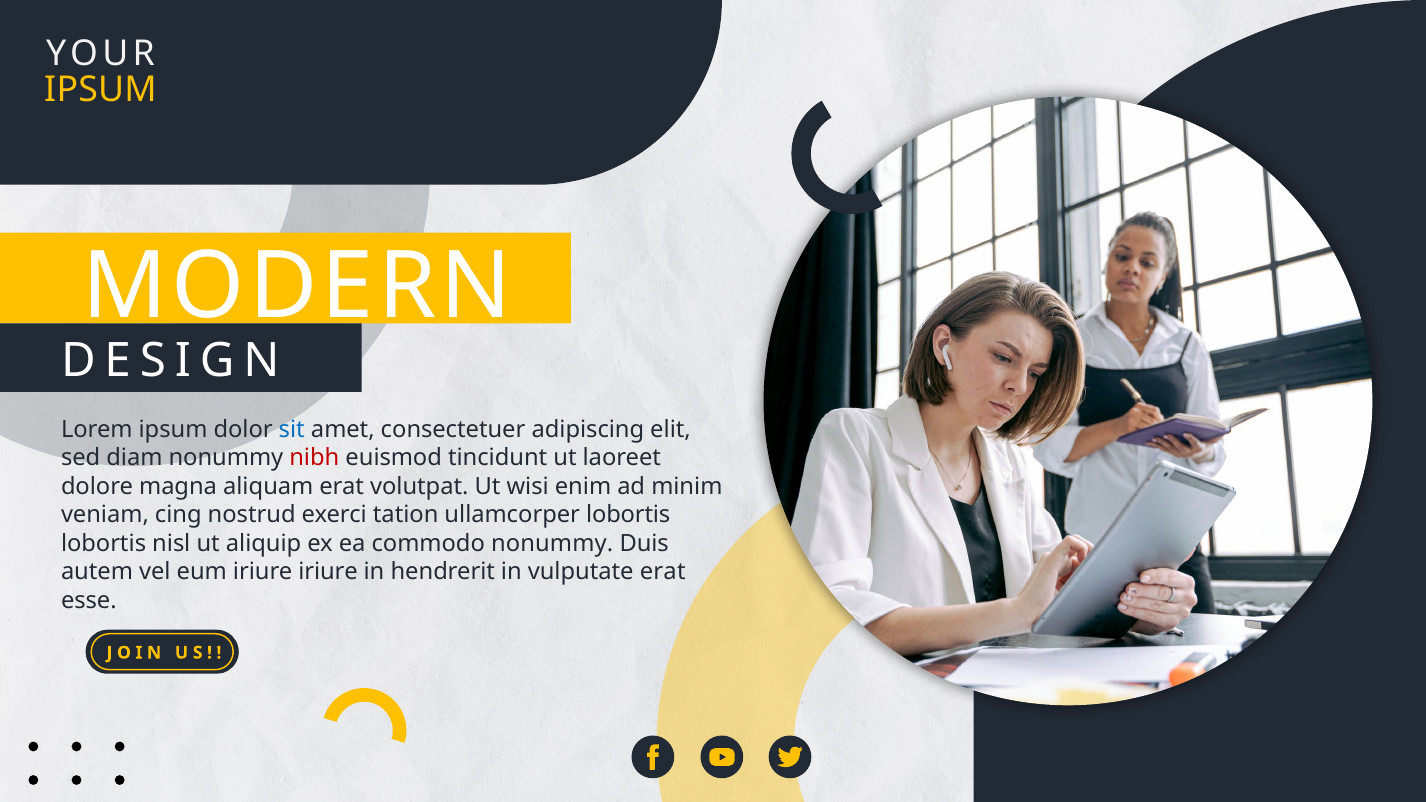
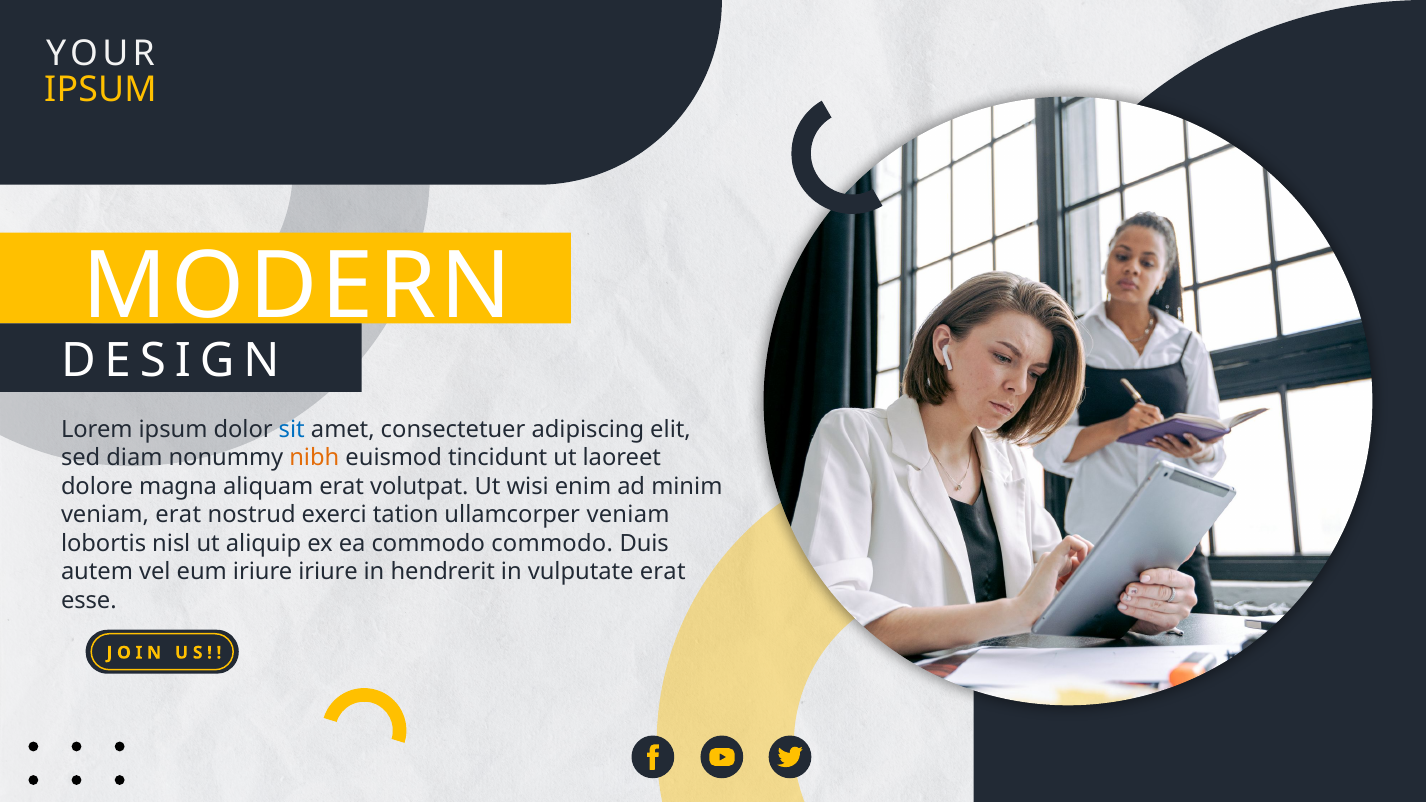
nibh colour: red -> orange (314, 458)
veniam cing: cing -> erat (178, 515)
ullamcorper lobortis: lobortis -> veniam (628, 515)
commodo nonummy: nonummy -> commodo (552, 544)
